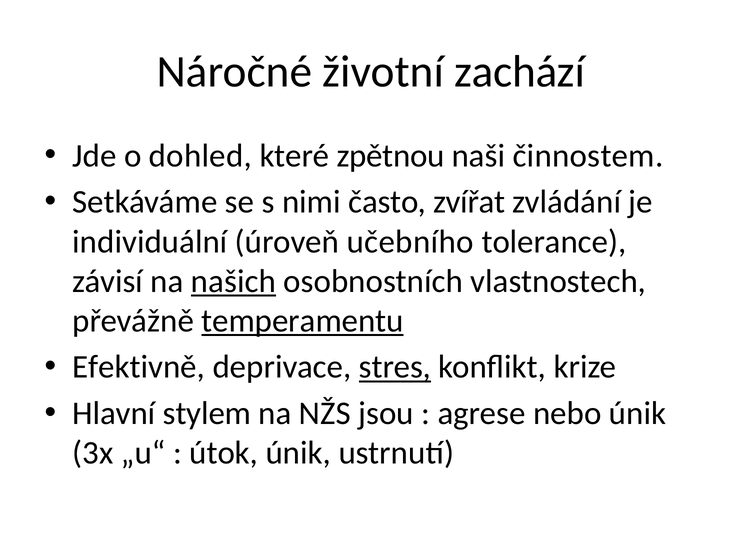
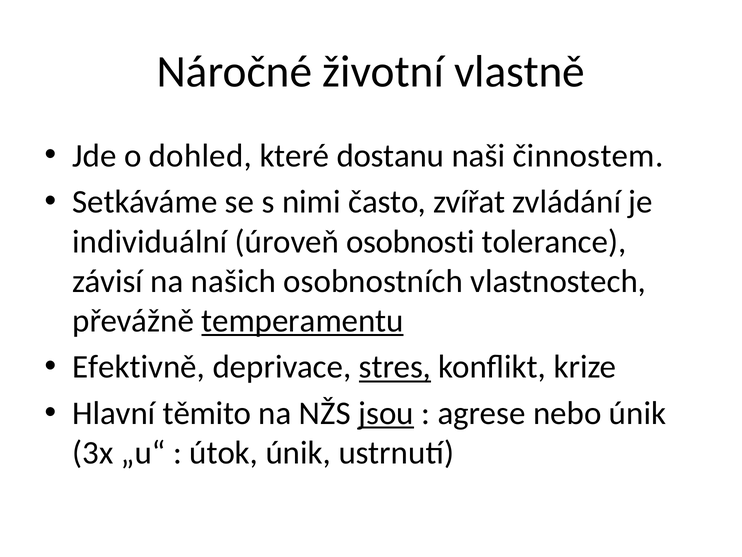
zachází: zachází -> vlastně (520, 72)
zpětnou: zpětnou -> dostanu (390, 156)
učebního: učebního -> osobnosti (410, 241)
našich underline: present -> none (233, 281)
stylem: stylem -> těmito (207, 413)
jsou underline: none -> present (386, 413)
